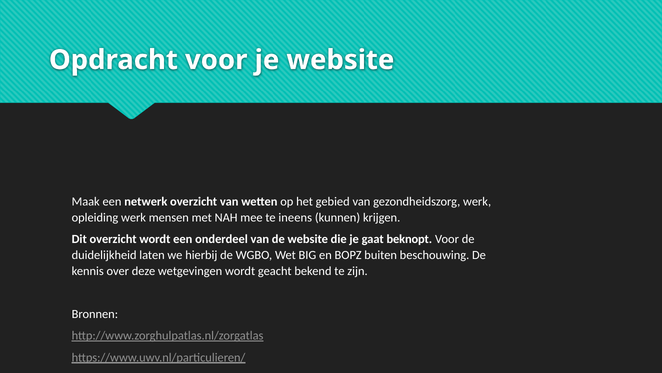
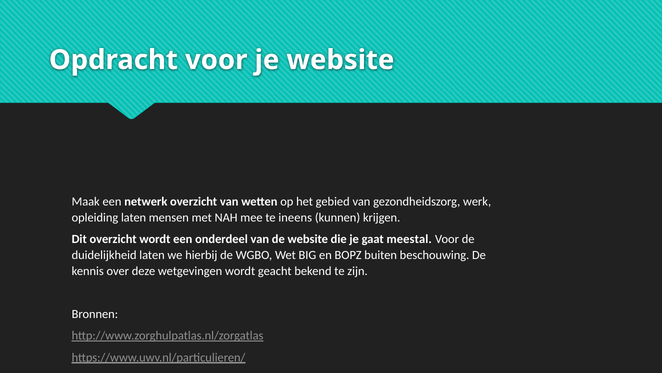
opleiding werk: werk -> laten (134, 217)
beknopt: beknopt -> meestal (409, 239)
